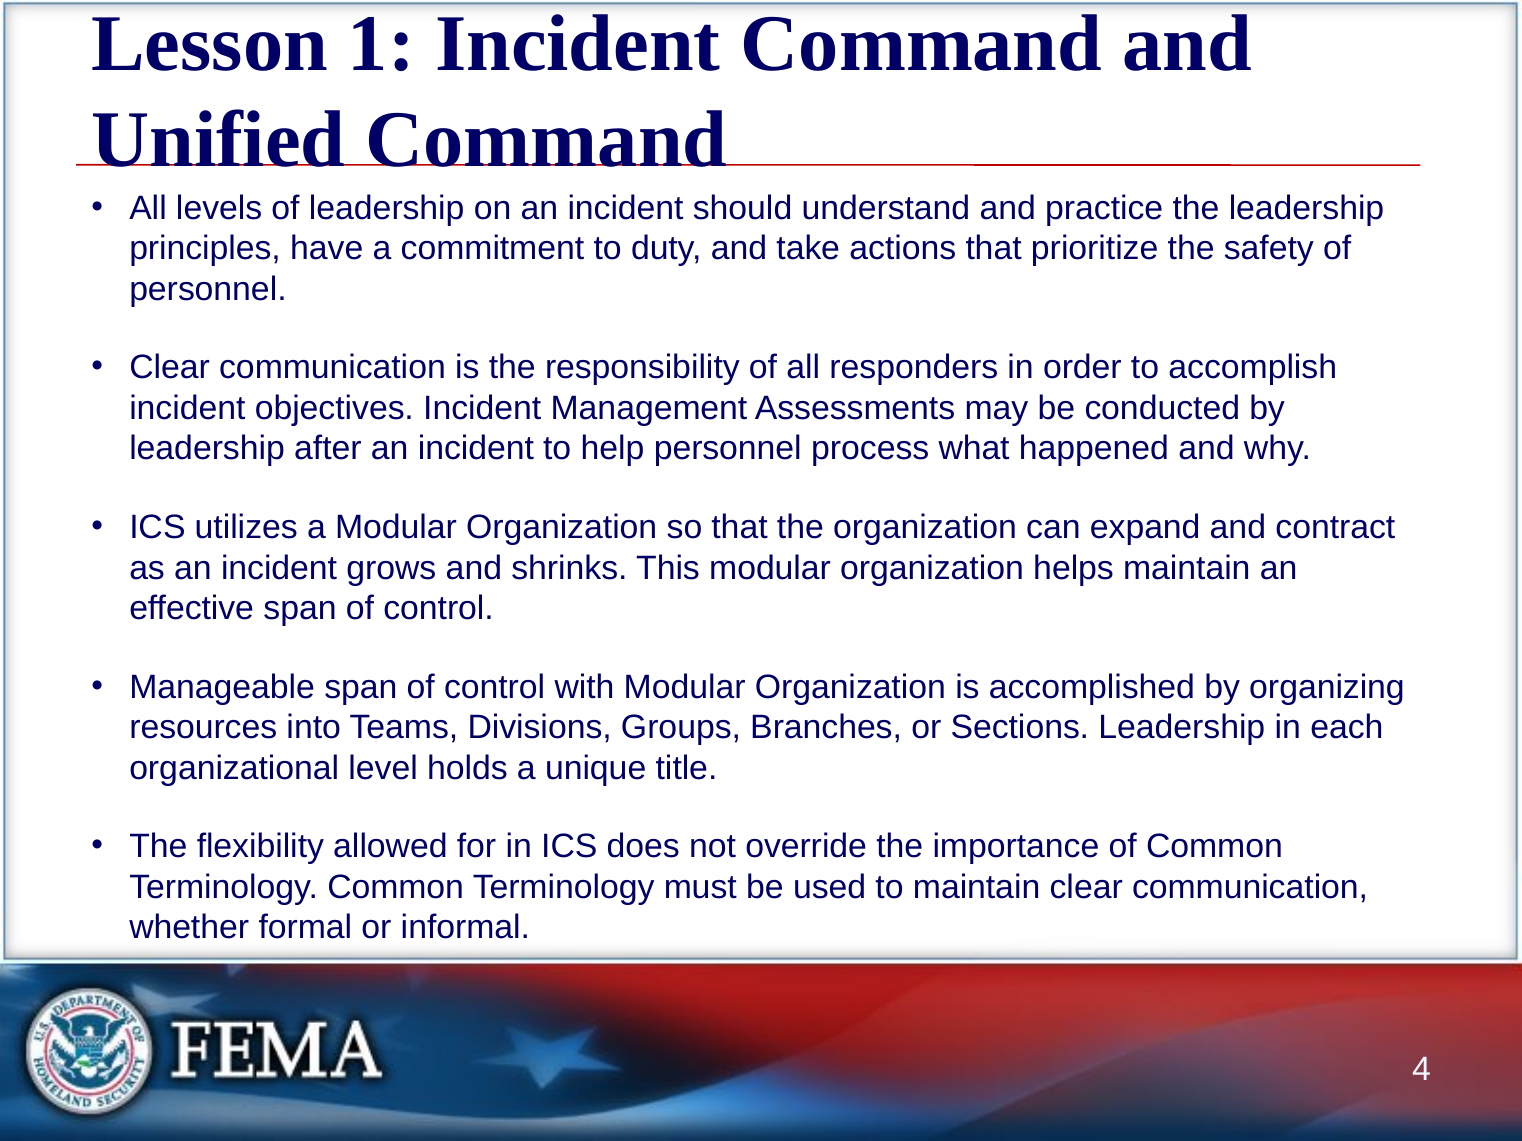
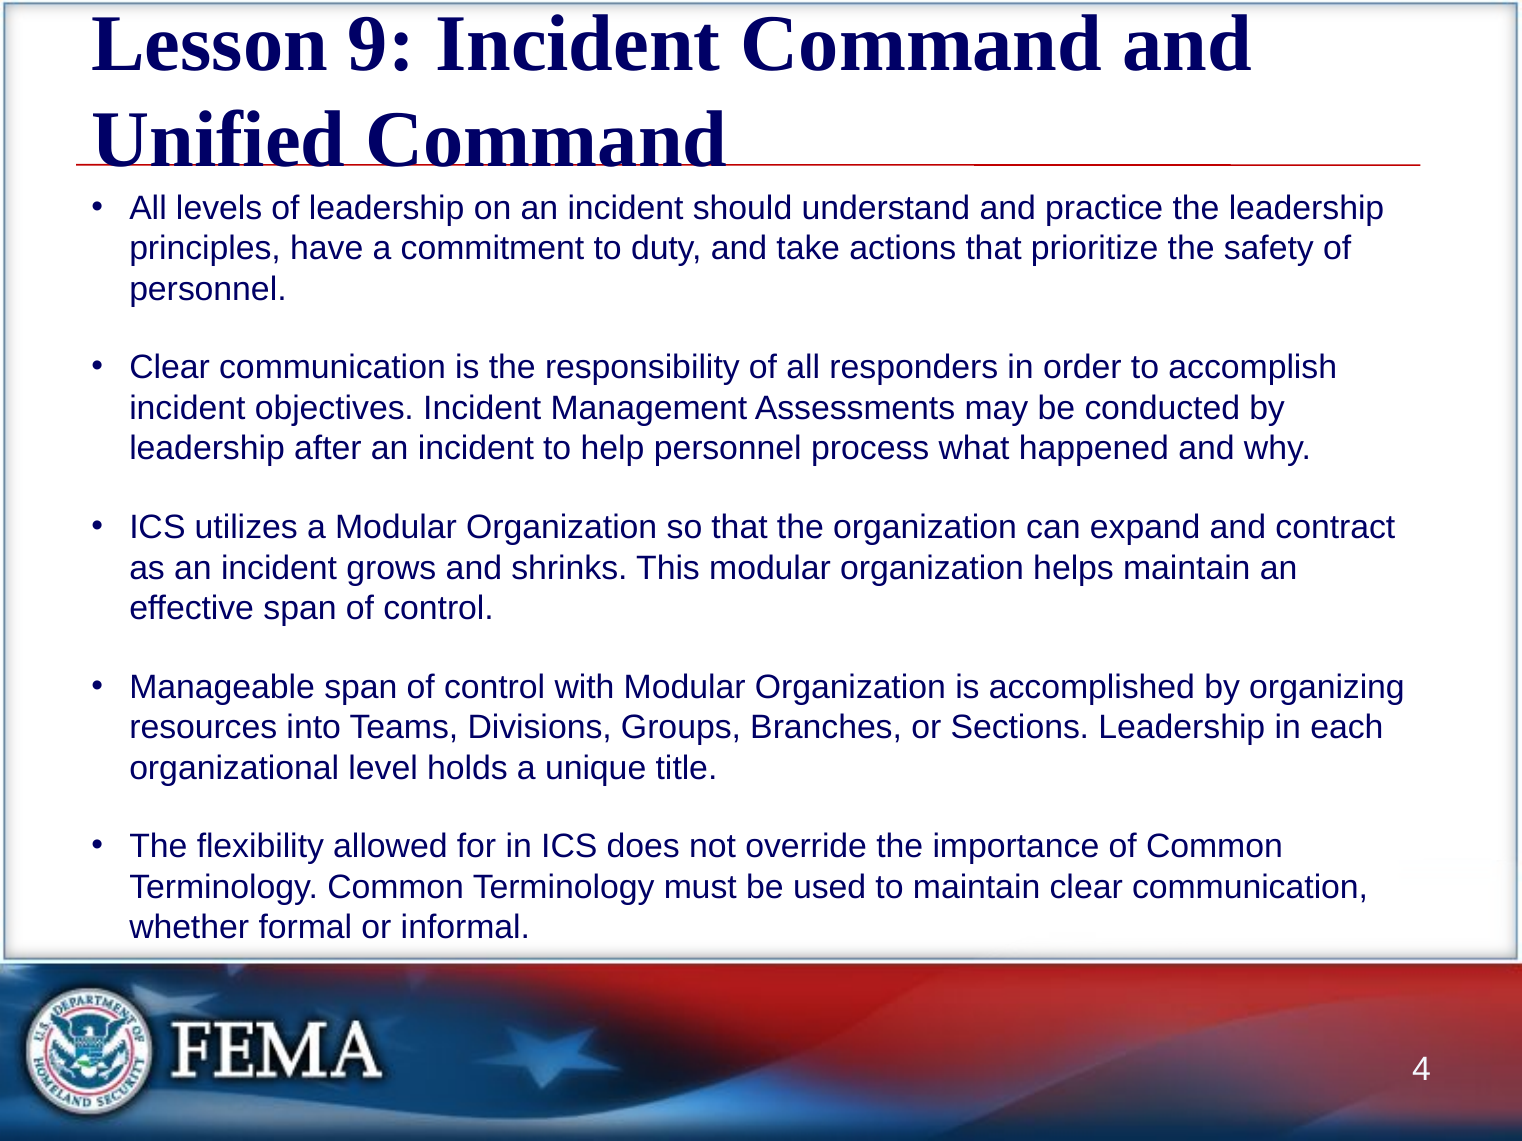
1: 1 -> 9 (381, 44)
